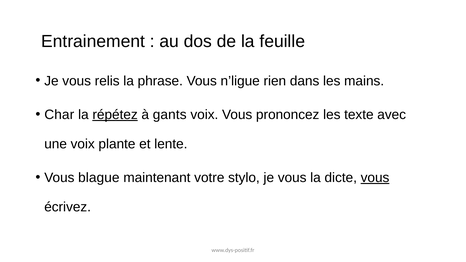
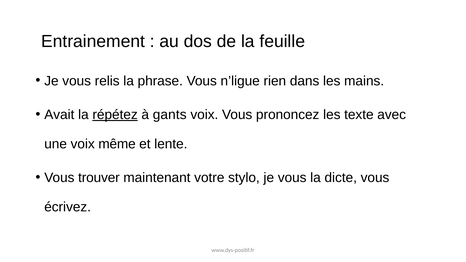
Char: Char -> Avait (59, 115)
plante: plante -> même (117, 144)
blague: blague -> trouver (99, 178)
vous underline: present -> none (375, 178)
